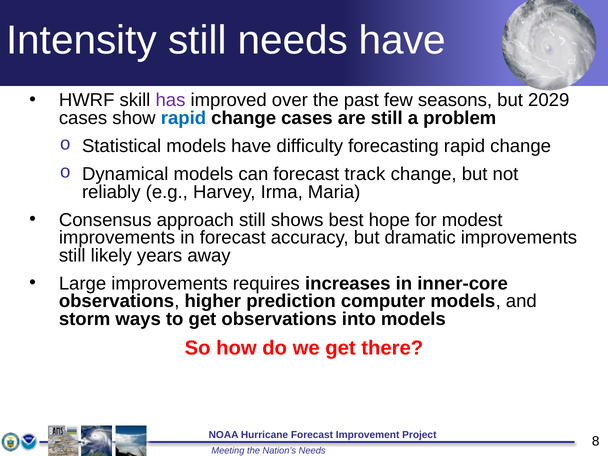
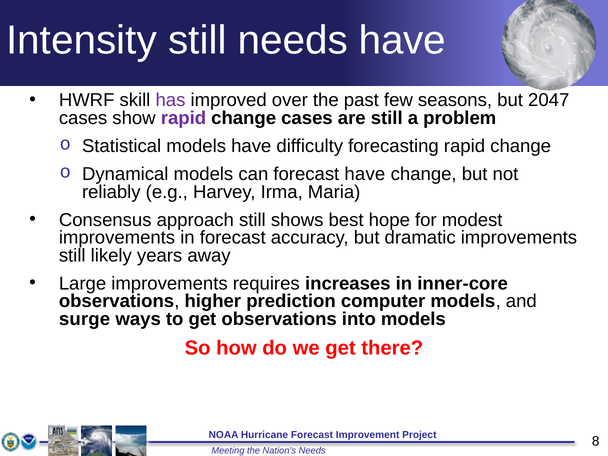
2029: 2029 -> 2047 (549, 100)
rapid colour: blue -> purple (183, 118)
forecast track: track -> have (365, 174)
storm: storm -> surge (85, 319)
